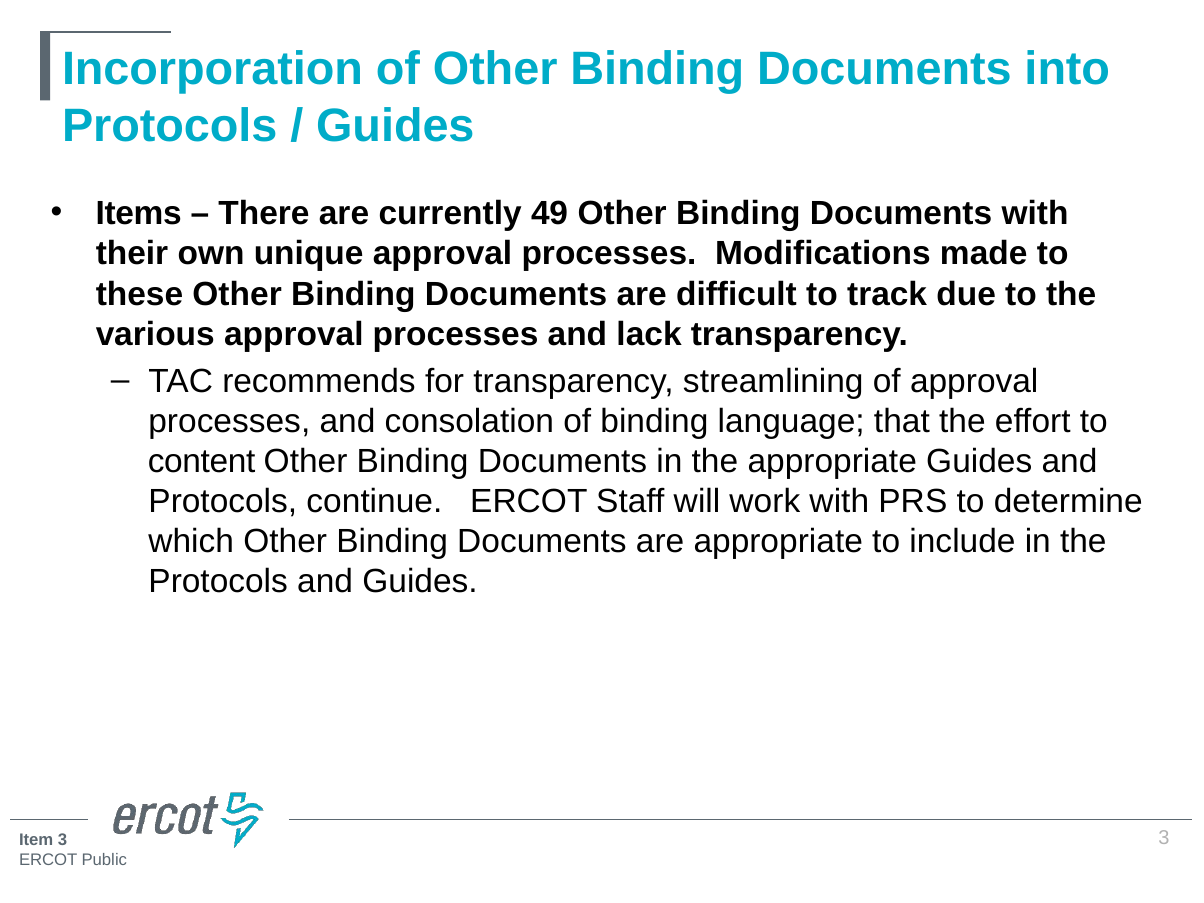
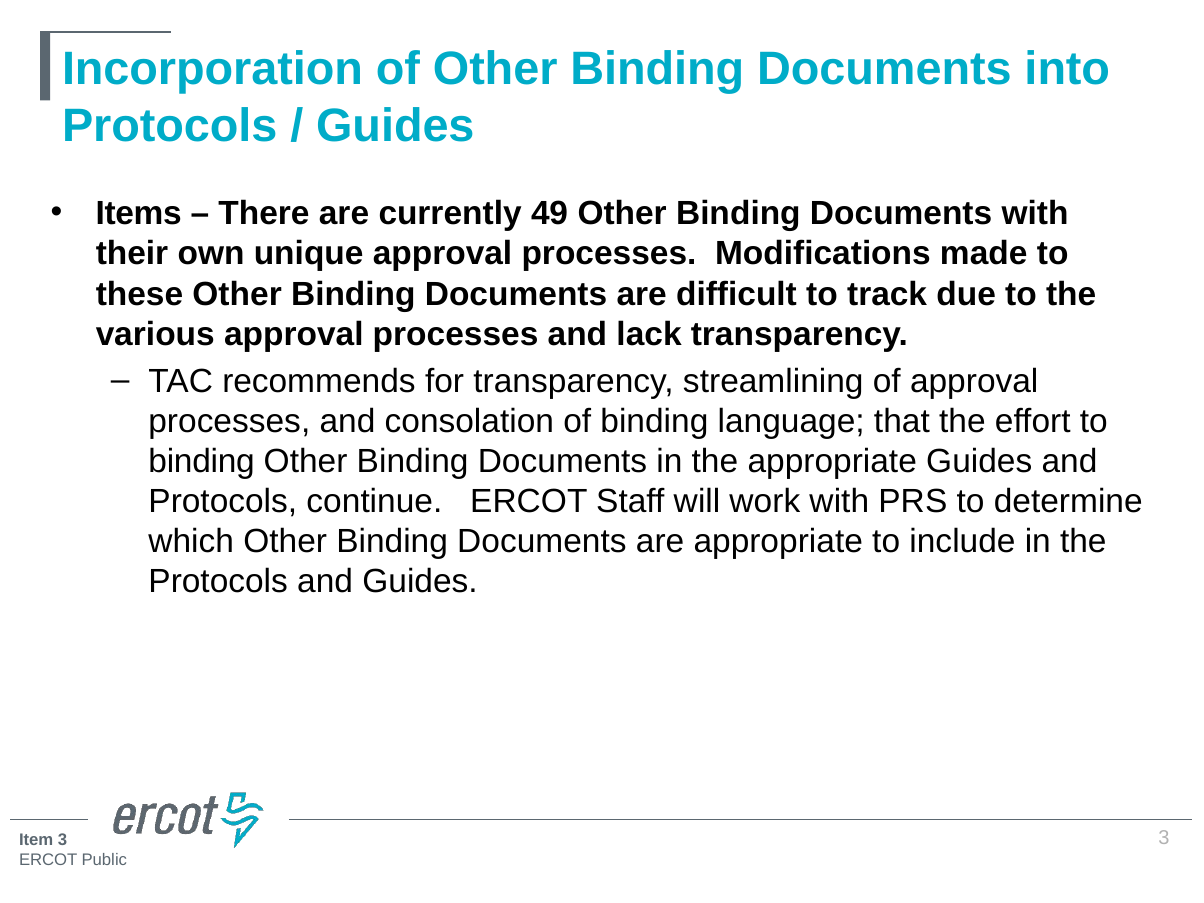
content: content -> binding (202, 461)
